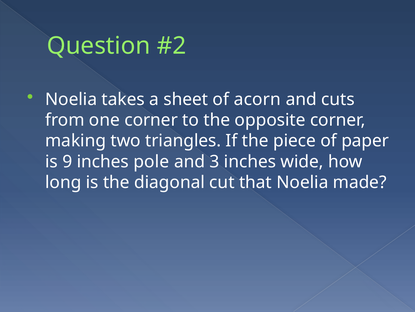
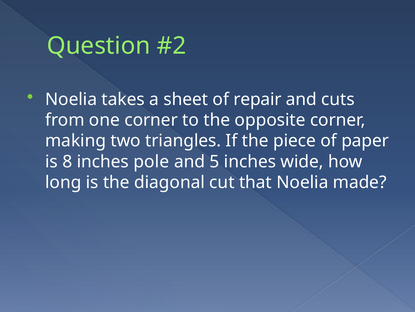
acorn: acorn -> repair (258, 99)
9: 9 -> 8 (67, 161)
3: 3 -> 5 (214, 161)
